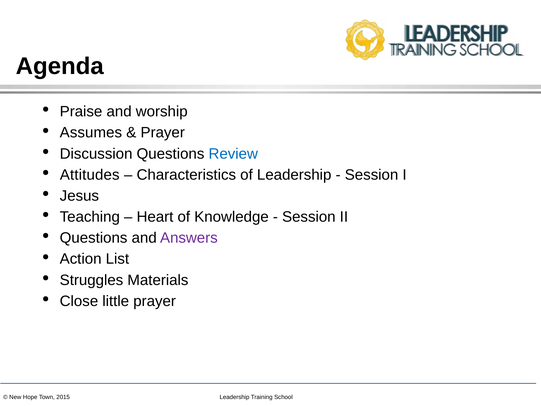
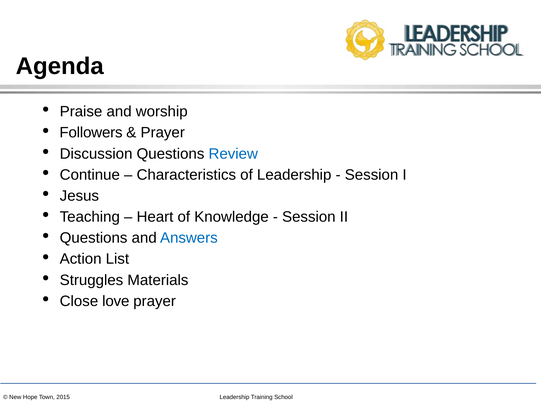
Assumes: Assumes -> Followers (91, 133)
Attitudes: Attitudes -> Continue (90, 175)
Answers colour: purple -> blue (189, 238)
little: little -> love (116, 301)
